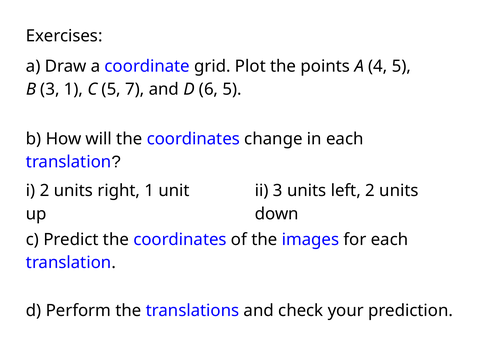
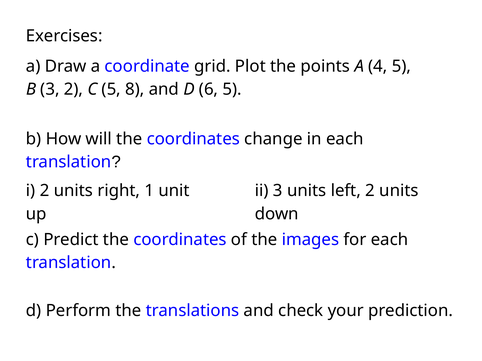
3 1: 1 -> 2 (73, 90)
7: 7 -> 8 (135, 90)
